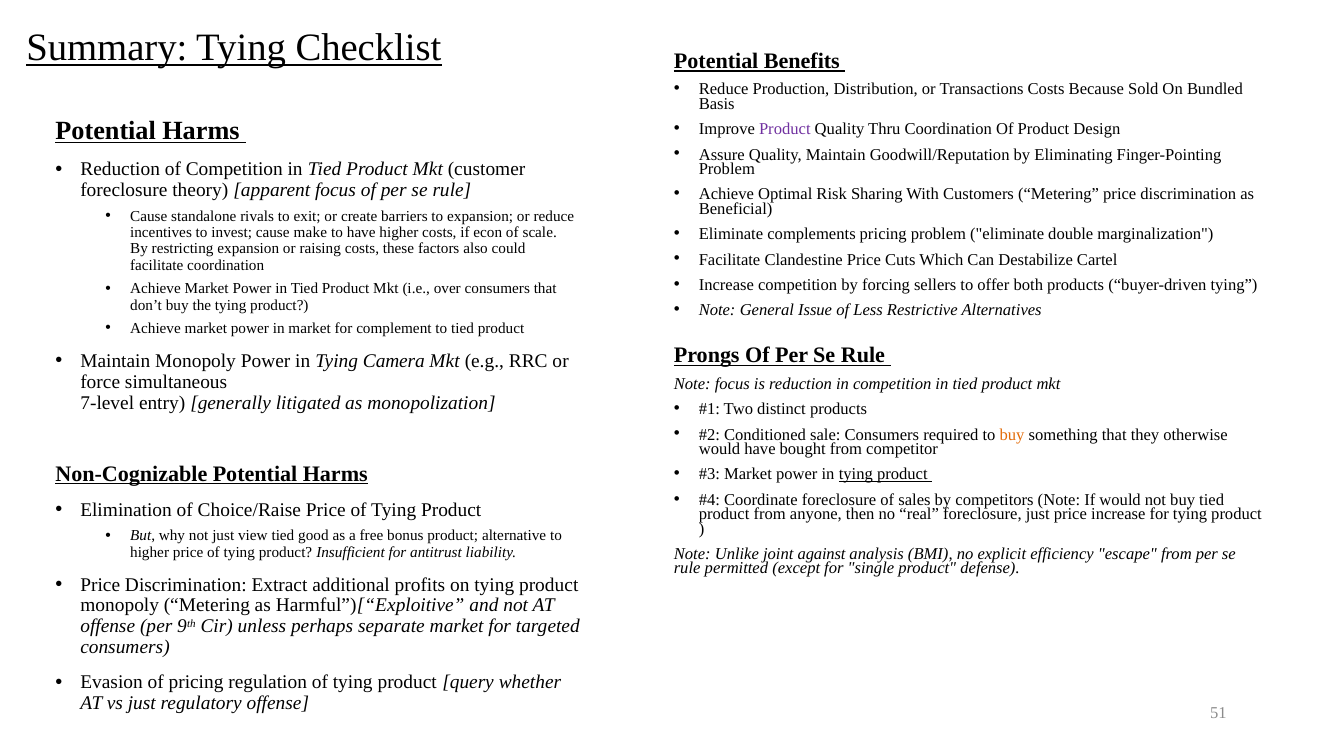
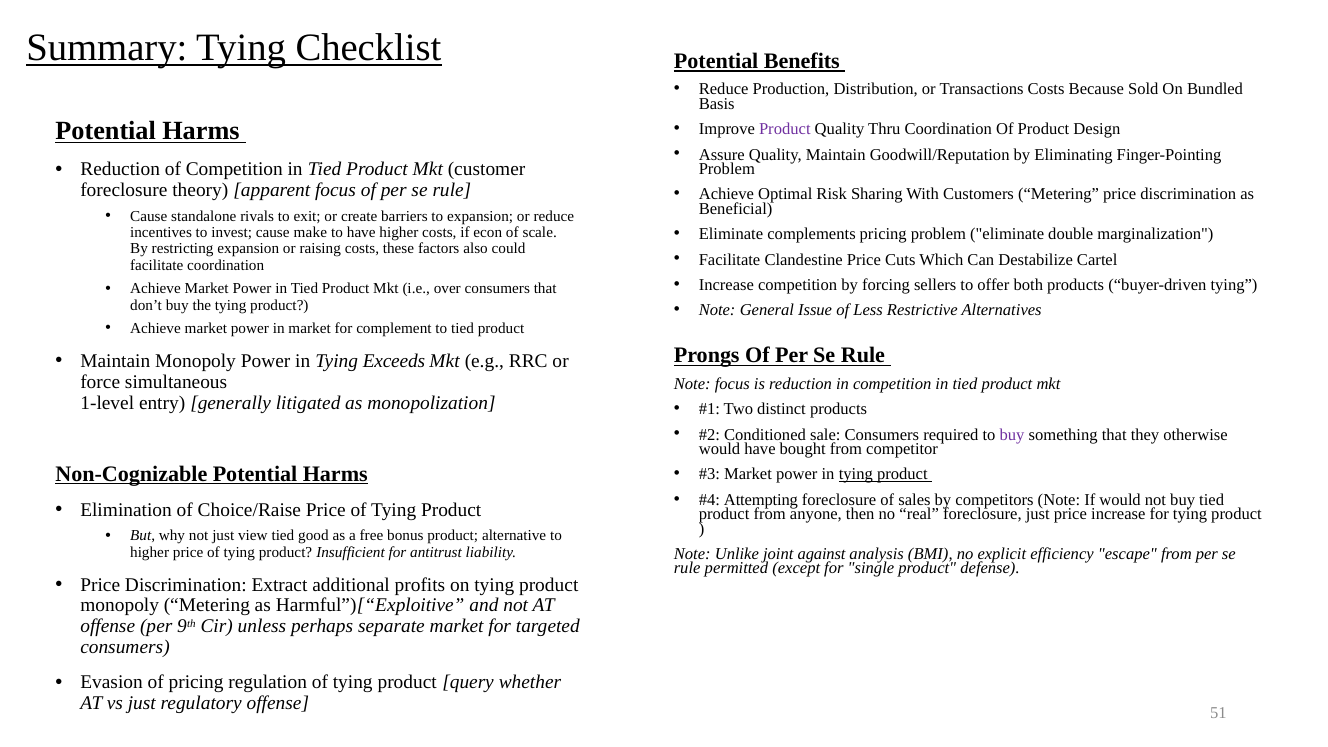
Camera: Camera -> Exceeds (394, 361)
7-level: 7-level -> 1-level (107, 403)
buy colour: orange -> purple (1012, 435)
Coordinate: Coordinate -> Attempting (761, 500)
